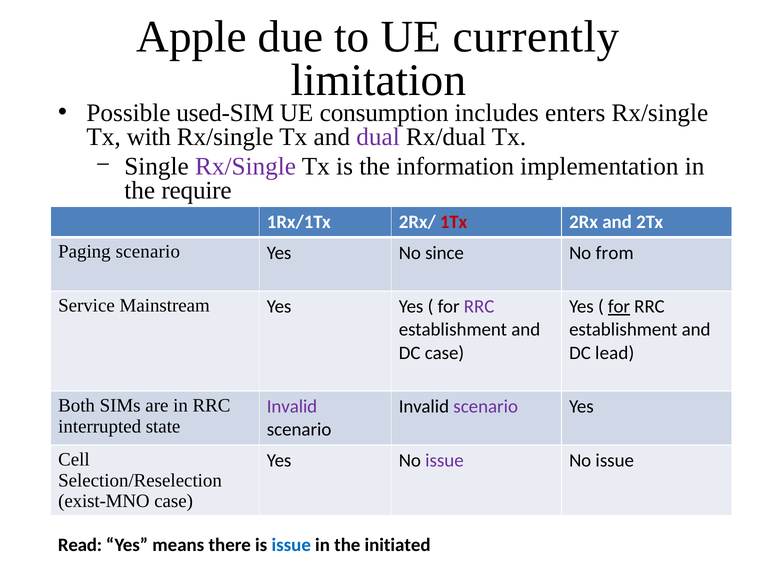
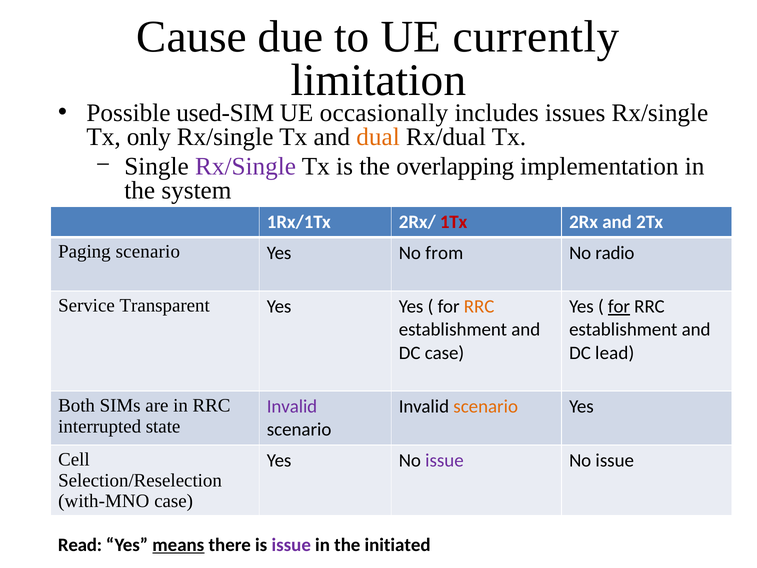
Apple: Apple -> Cause (192, 37)
consumption: consumption -> occasionally (384, 113)
enters: enters -> issues (575, 113)
with: with -> only (149, 137)
dual colour: purple -> orange (378, 137)
information: information -> overlapping (455, 166)
require: require -> system (196, 191)
since: since -> from (444, 253)
from: from -> radio (615, 253)
Mainstream: Mainstream -> Transparent (165, 305)
RRC colour: purple -> orange (479, 306)
scenario colour: purple -> orange (486, 406)
exist-MNO: exist-MNO -> with-MNO (104, 501)
means underline: none -> present (178, 545)
issue colour: blue -> purple (291, 545)
